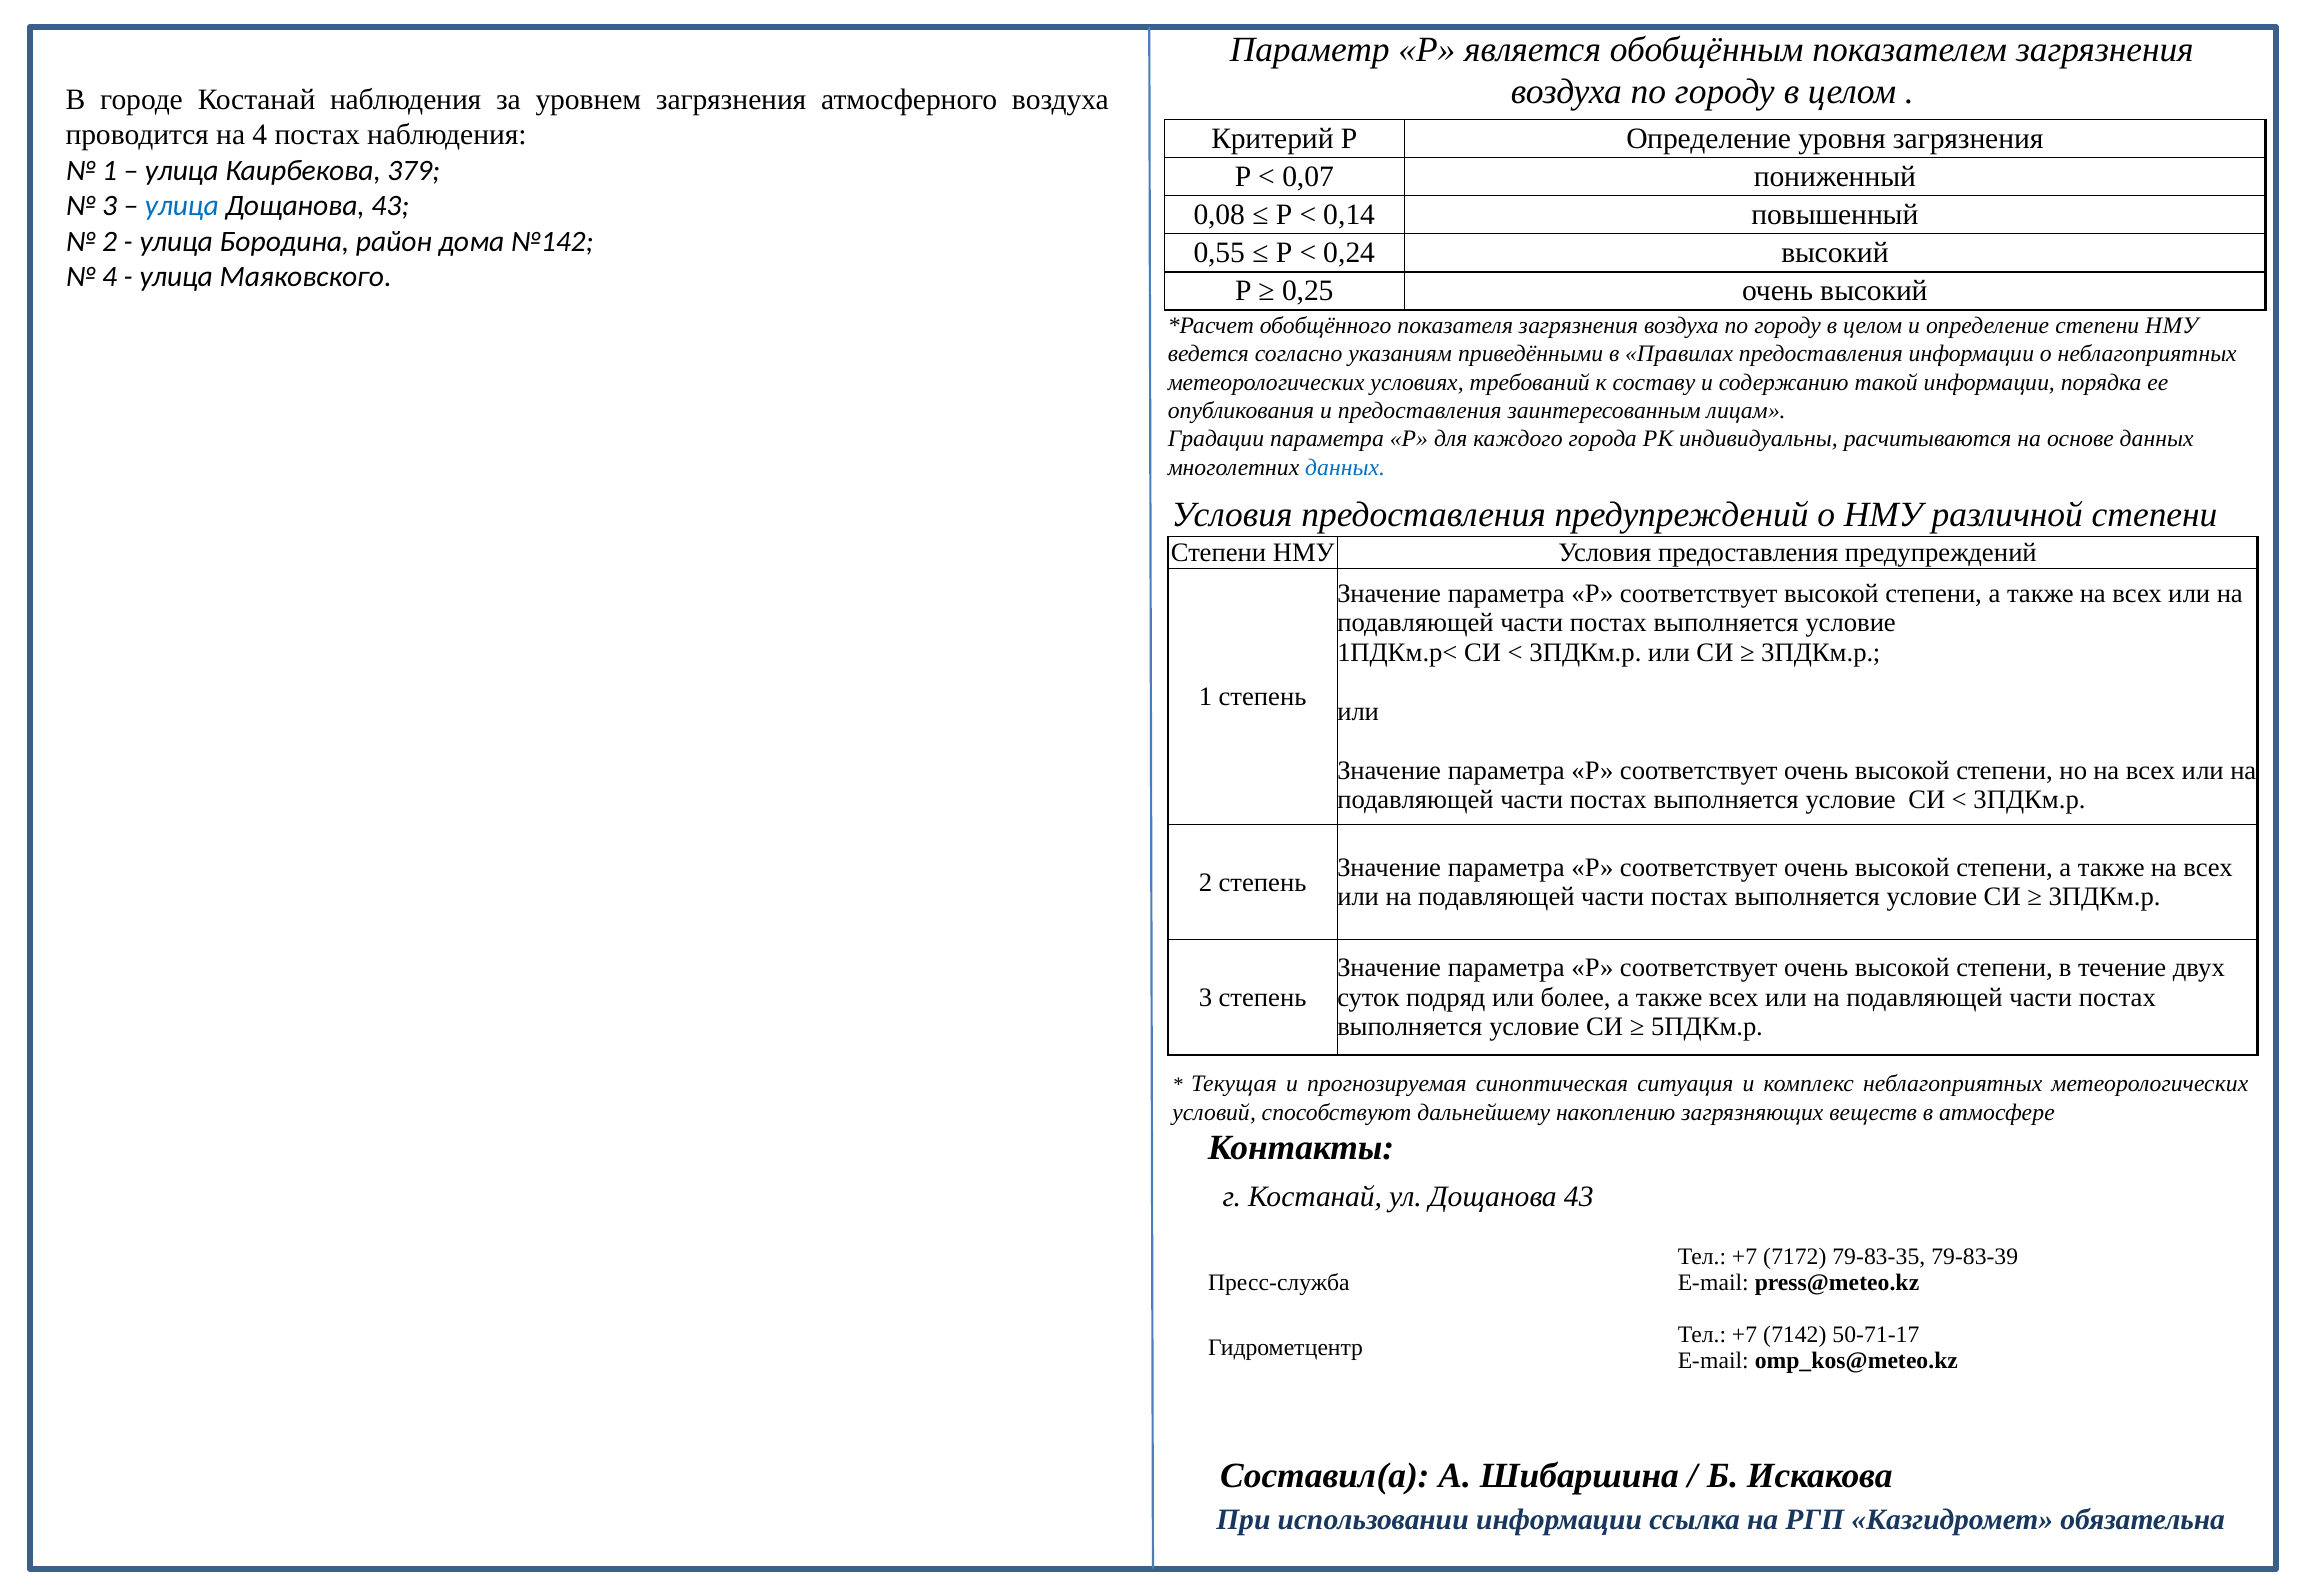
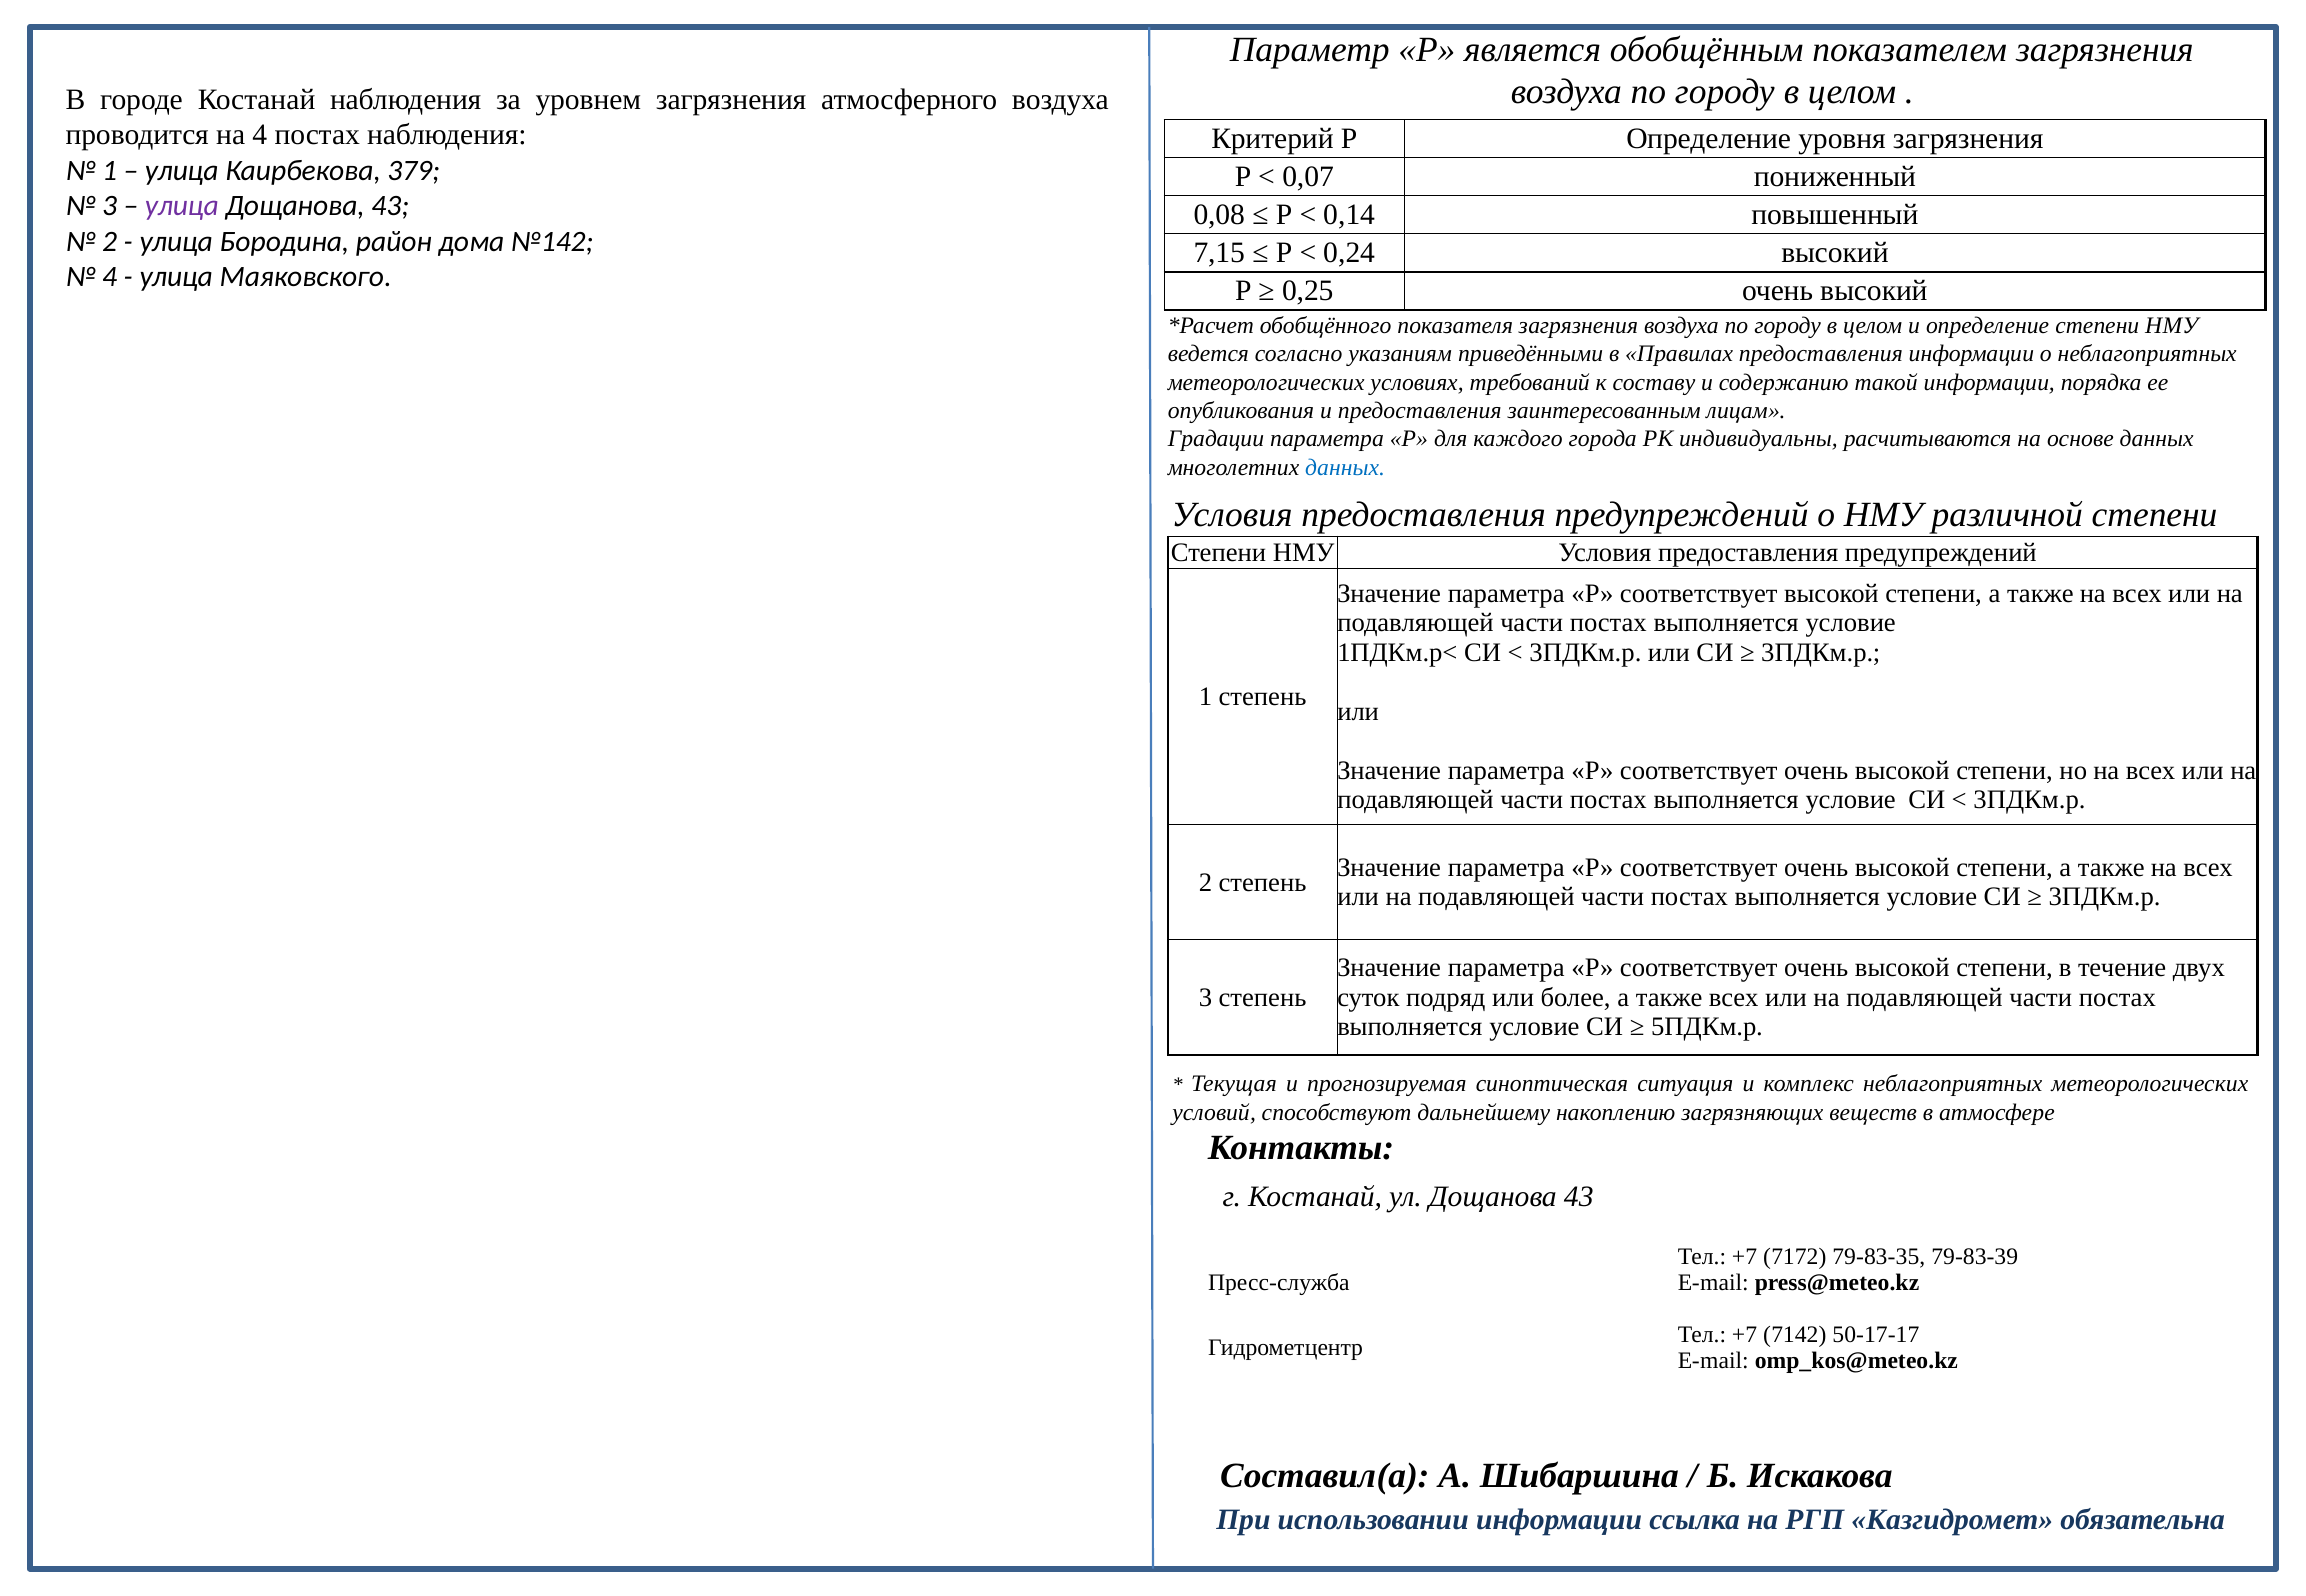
улица colour: blue -> purple (182, 206)
0,55: 0,55 -> 7,15 (1219, 253)
50-71-17: 50-71-17 -> 50-17-17 (1876, 1335)
